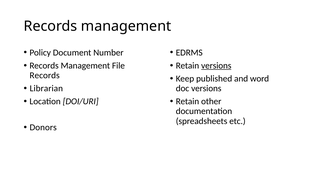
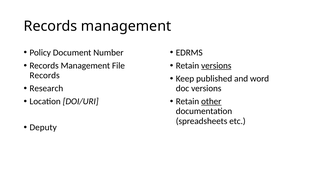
Librarian: Librarian -> Research (46, 88)
other underline: none -> present (211, 101)
Donors: Donors -> Deputy (43, 127)
